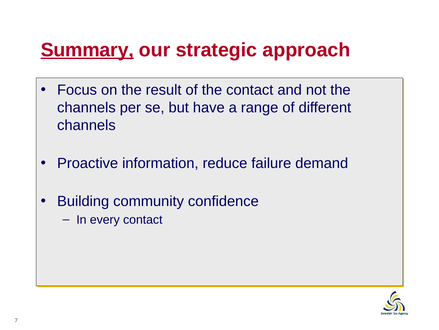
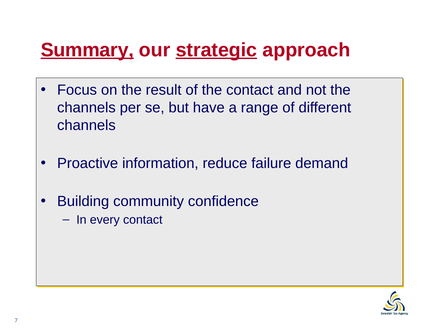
strategic underline: none -> present (216, 50)
